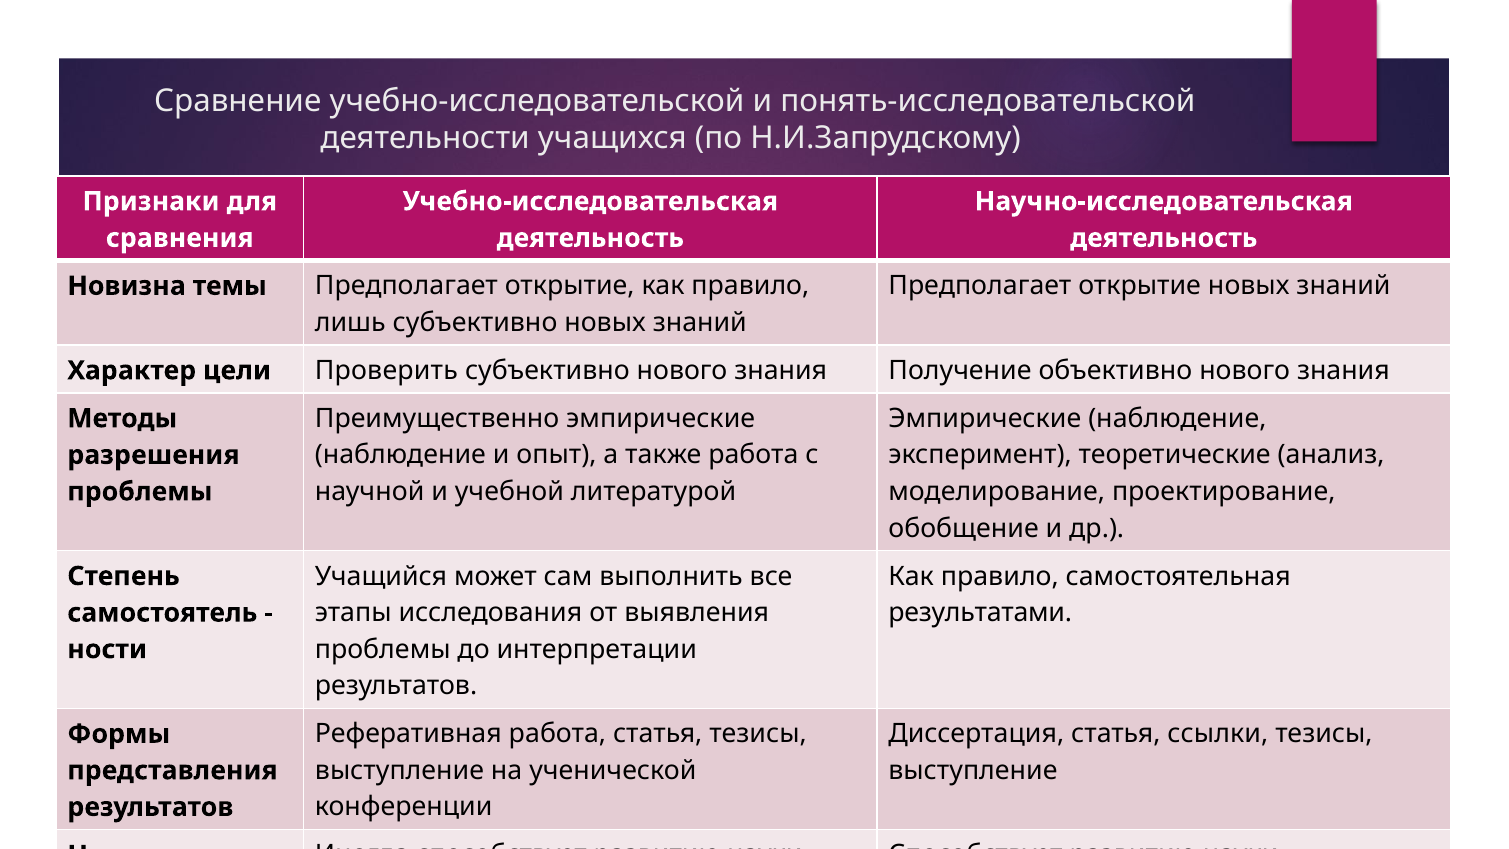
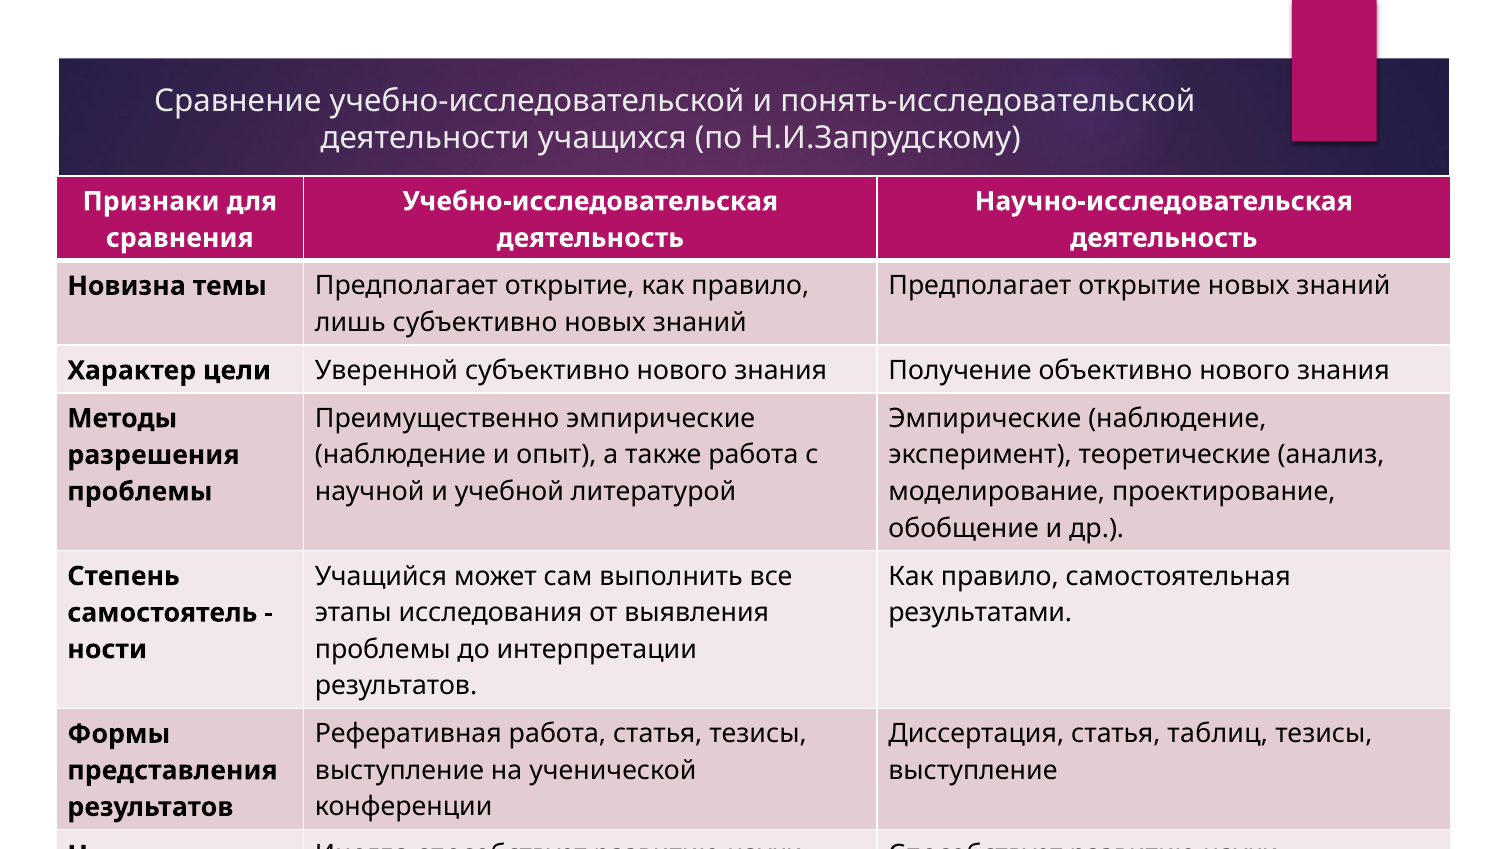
Проверить: Проверить -> Уверенной (386, 370)
ссылки: ссылки -> таблиц (1218, 734)
